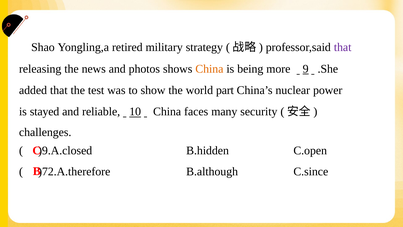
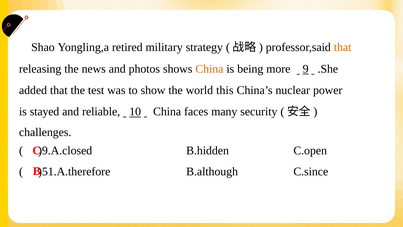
that colour: purple -> orange (343, 47)
part: part -> this (225, 90)
)72.A.therefore: )72.A.therefore -> )51.A.therefore (74, 171)
